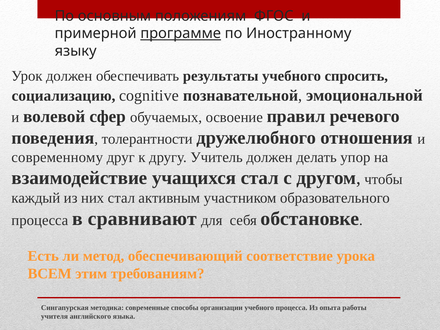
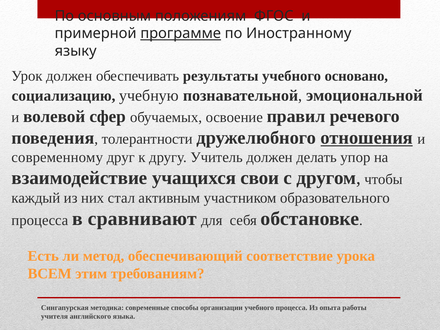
спросить: спросить -> основано (356, 76)
cognitive: cognitive -> учебную (149, 96)
отношения underline: none -> present (367, 138)
учащихся стал: стал -> свои (260, 178)
